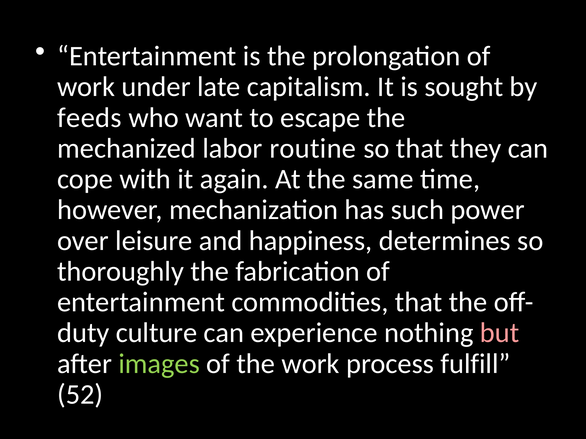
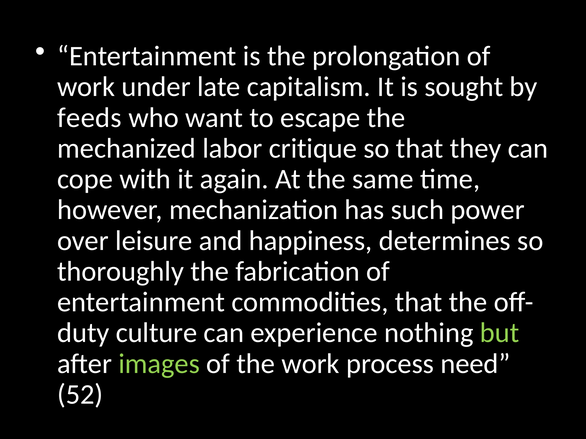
routine: routine -> critique (313, 149)
but colour: pink -> light green (500, 333)
fulfill: fulfill -> need (475, 364)
